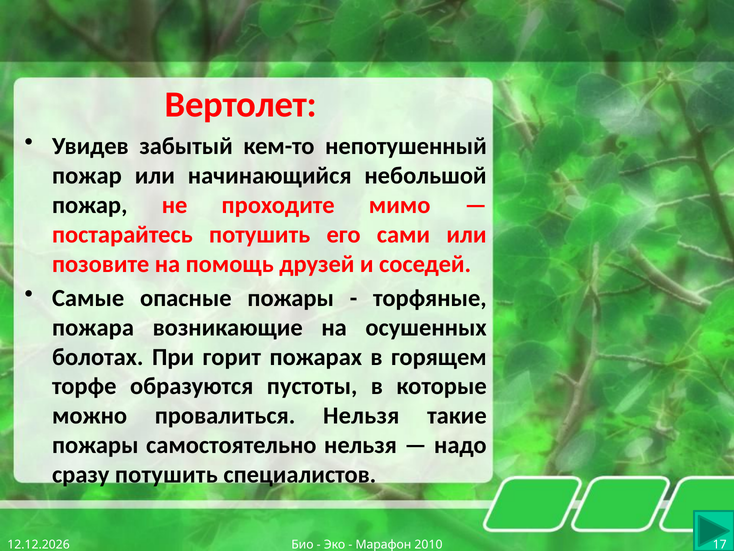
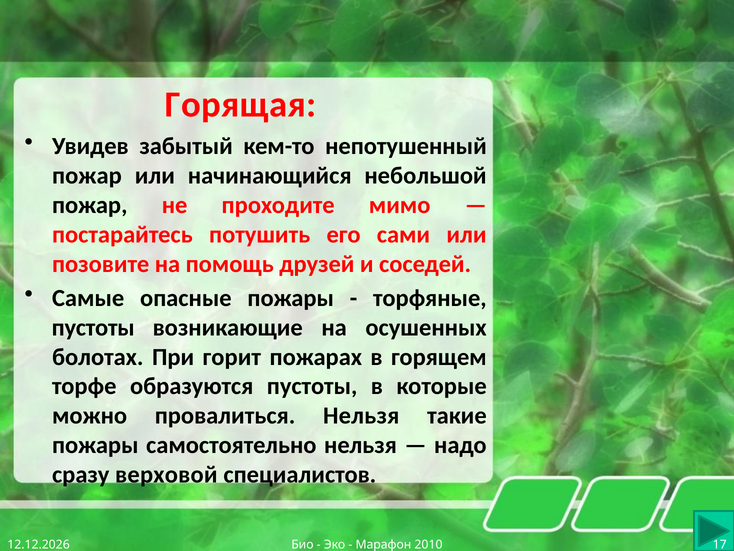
Вертолет: Вертолет -> Горящая (241, 105)
пожара: пожара -> пустоты (93, 327)
сразу потушить: потушить -> верховой (166, 474)
